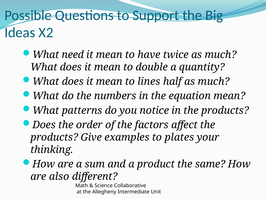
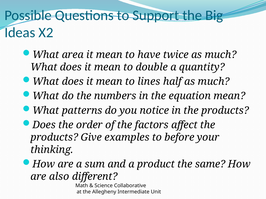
need: need -> area (73, 55)
plates: plates -> before (179, 138)
